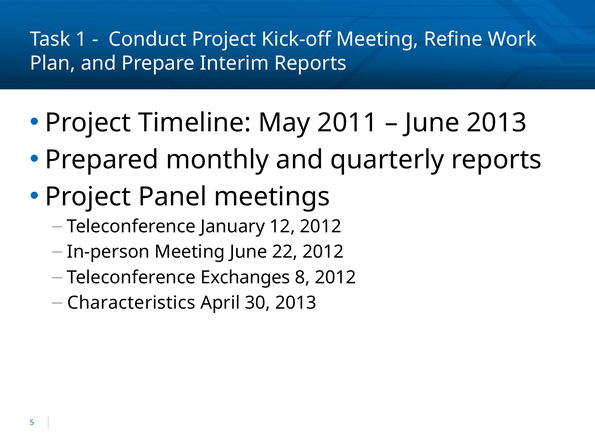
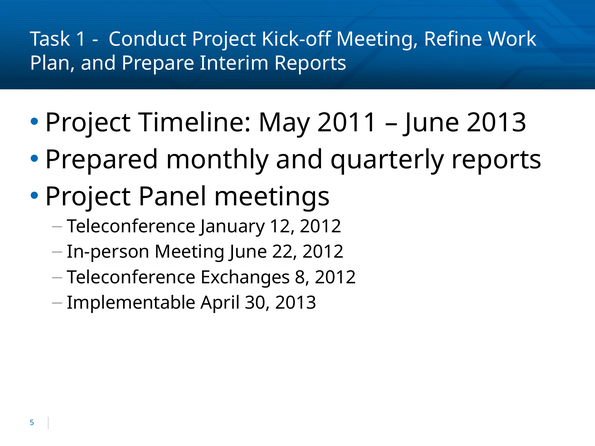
Characteristics: Characteristics -> Implementable (131, 303)
